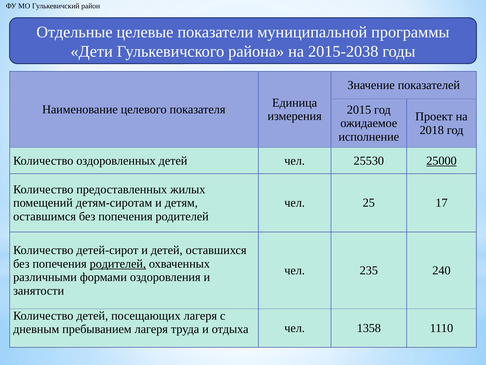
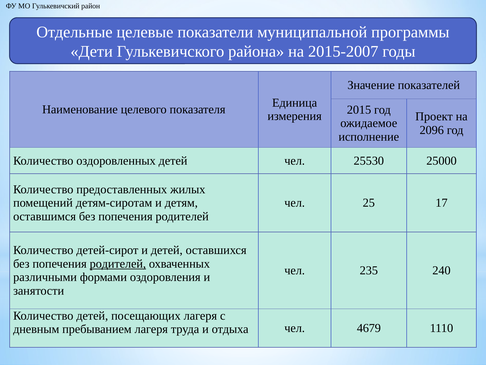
2015-2038: 2015-2038 -> 2015-2007 (343, 51)
2018: 2018 -> 2096 (432, 130)
25000 underline: present -> none (442, 160)
1358: 1358 -> 4679 (369, 328)
